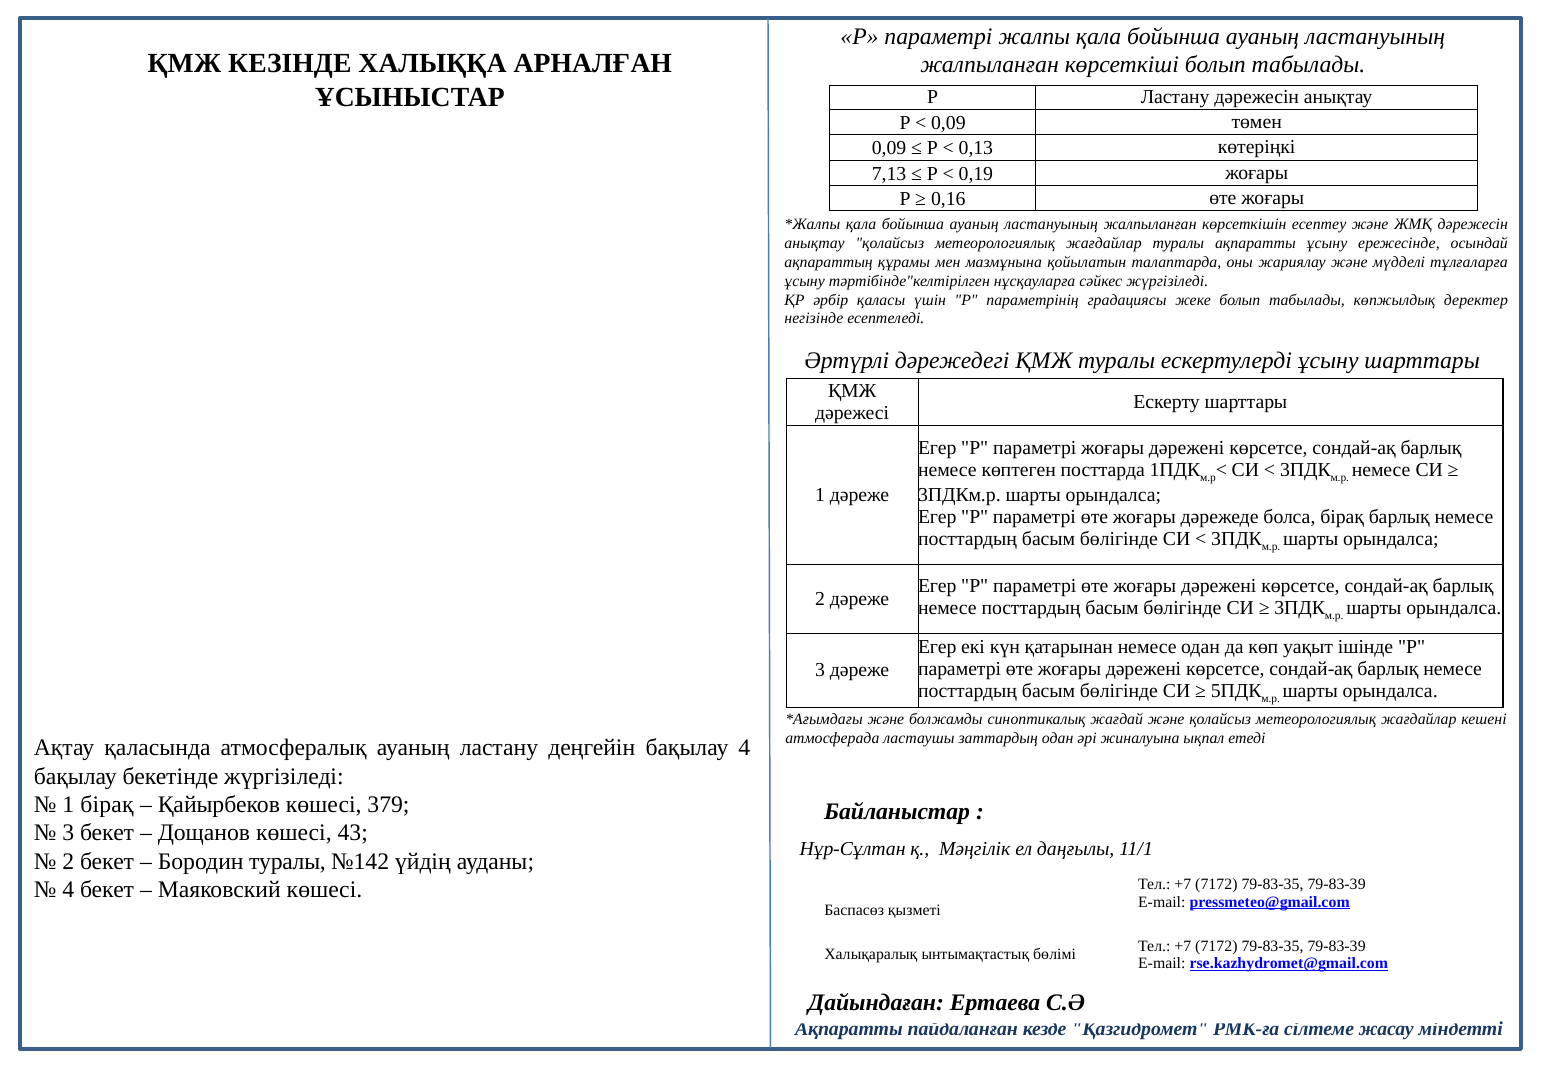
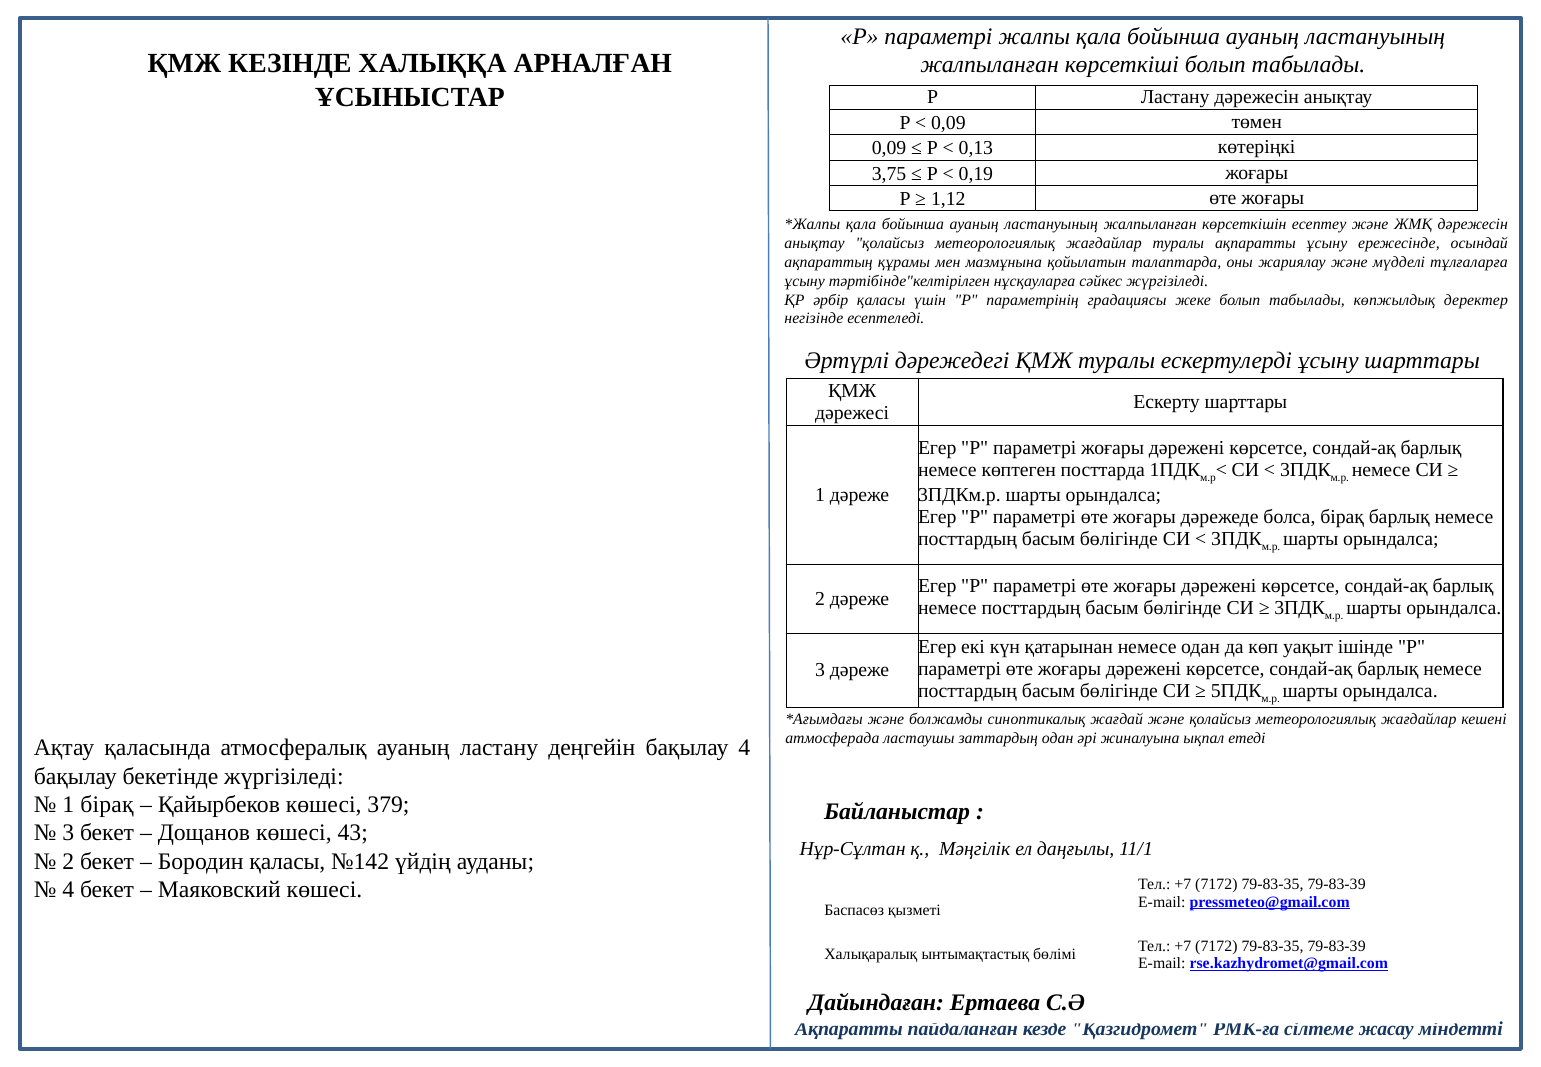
7,13: 7,13 -> 3,75 (889, 174)
0,16: 0,16 -> 1,12 (948, 199)
Бородин туралы: туралы -> қаласы (287, 861)
